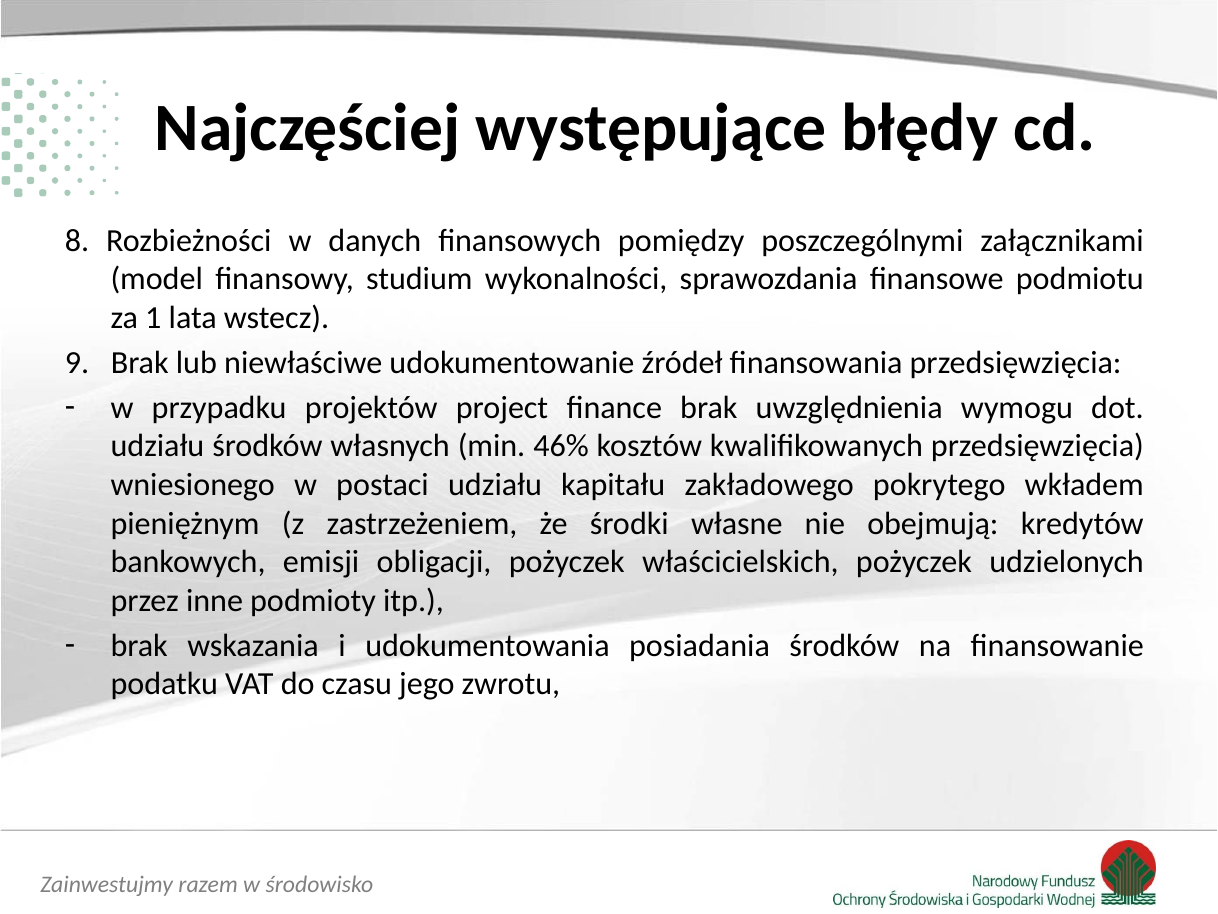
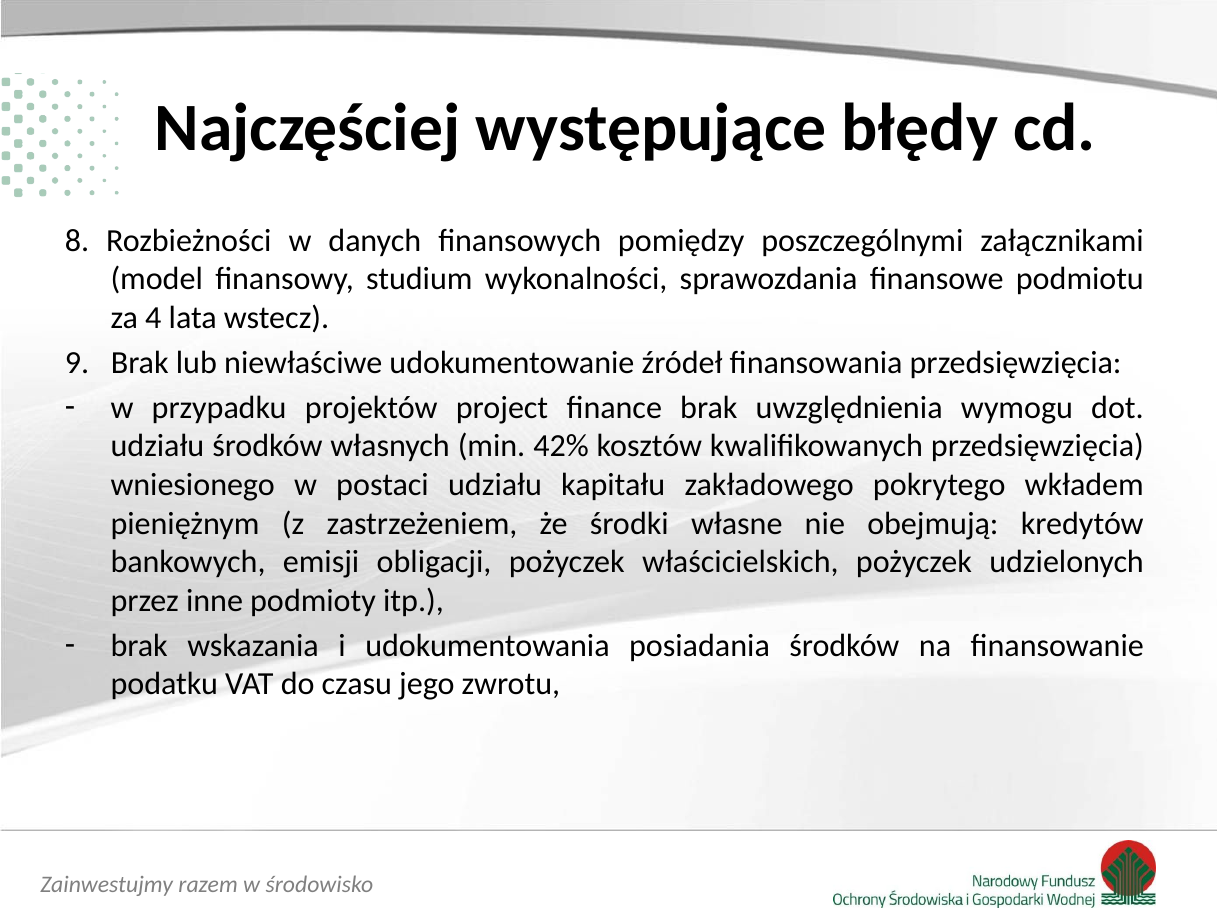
1: 1 -> 4 (153, 318)
46%: 46% -> 42% (561, 446)
